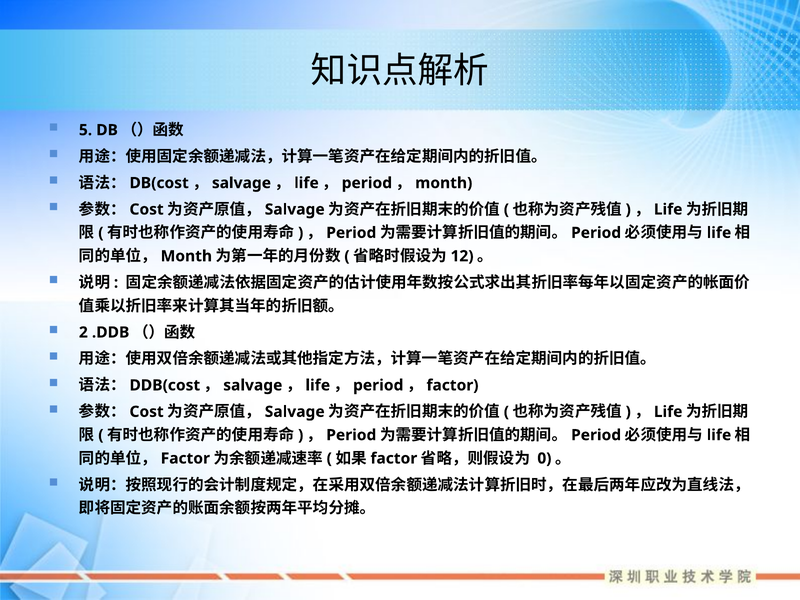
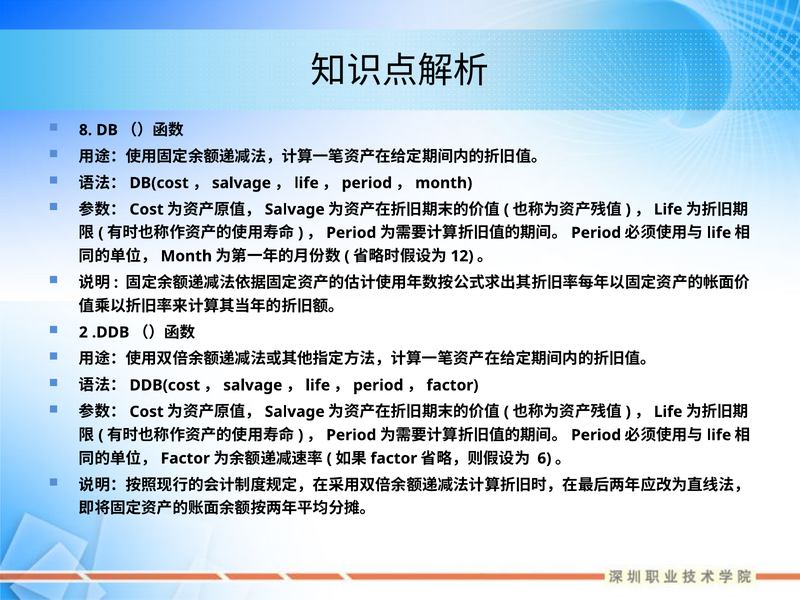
5: 5 -> 8 (86, 130)
0: 0 -> 6 (544, 458)
